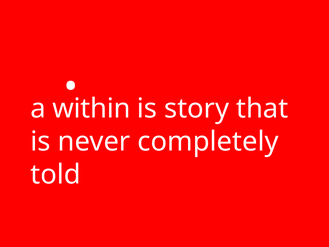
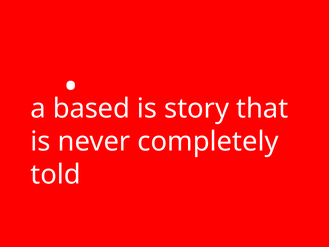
within: within -> based (91, 108)
